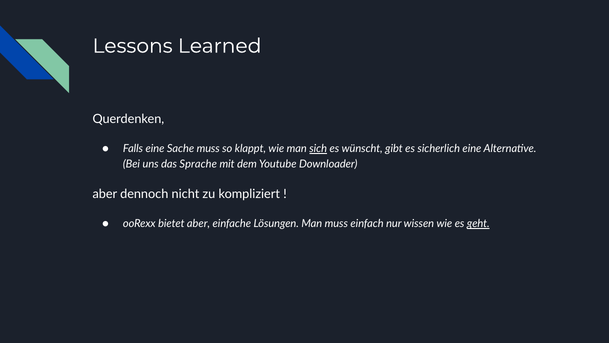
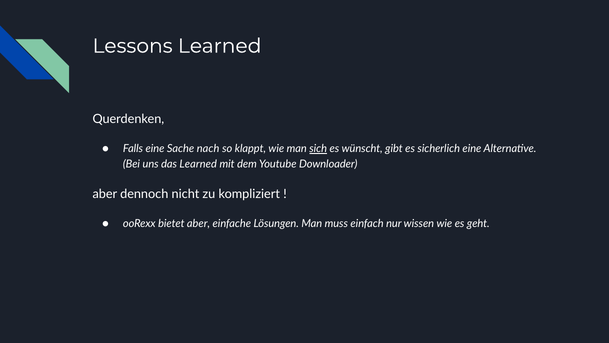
Sache muss: muss -> nach (208, 149)
das Sprache: Sprache -> Learned (198, 164)
geht underline: present -> none (478, 224)
